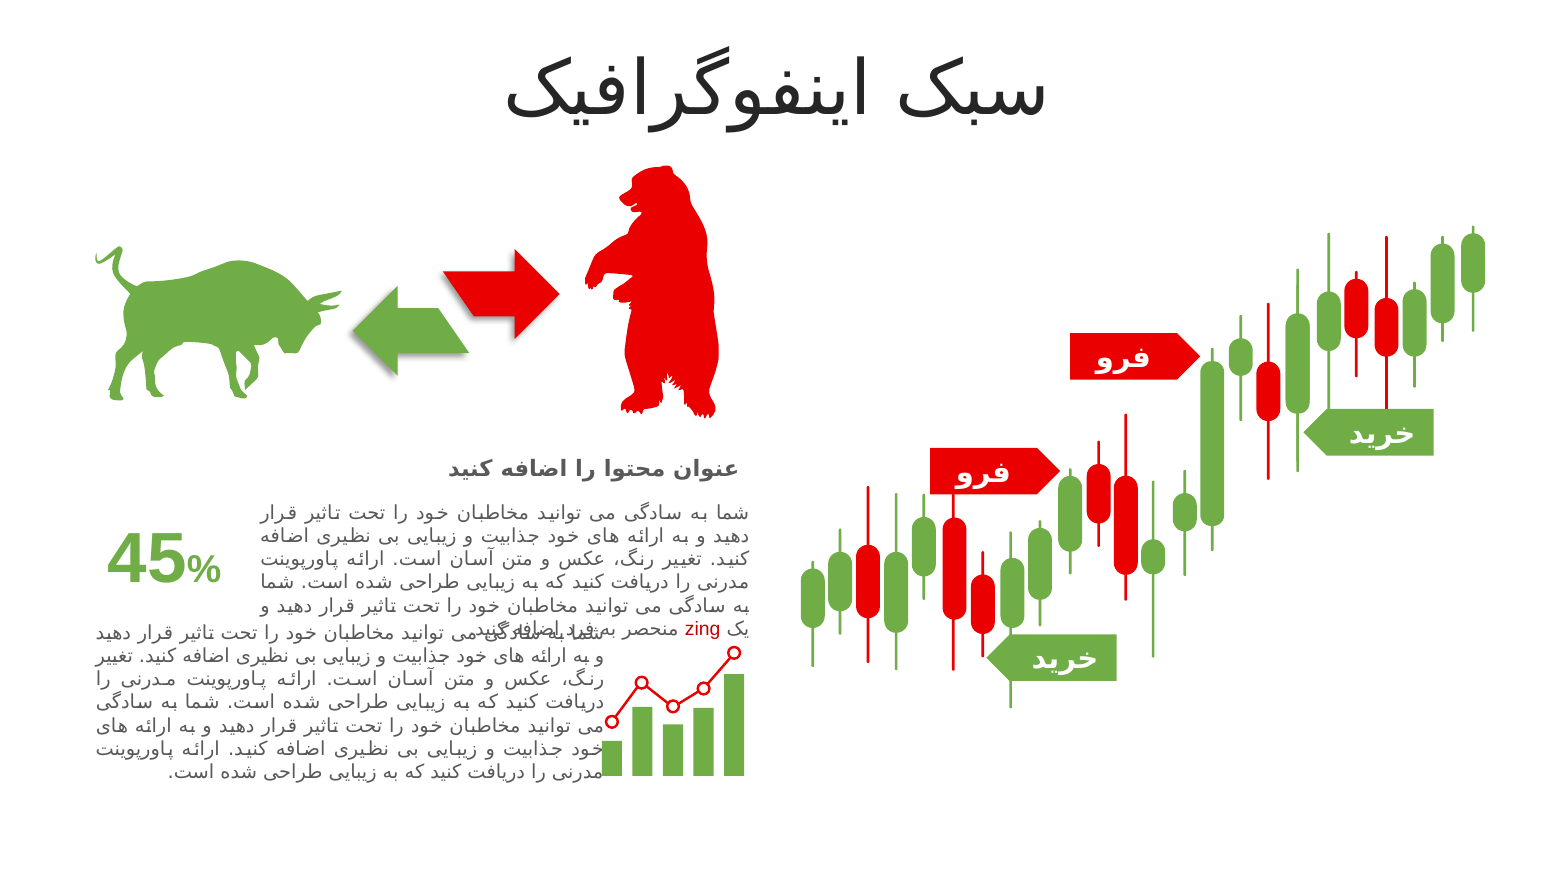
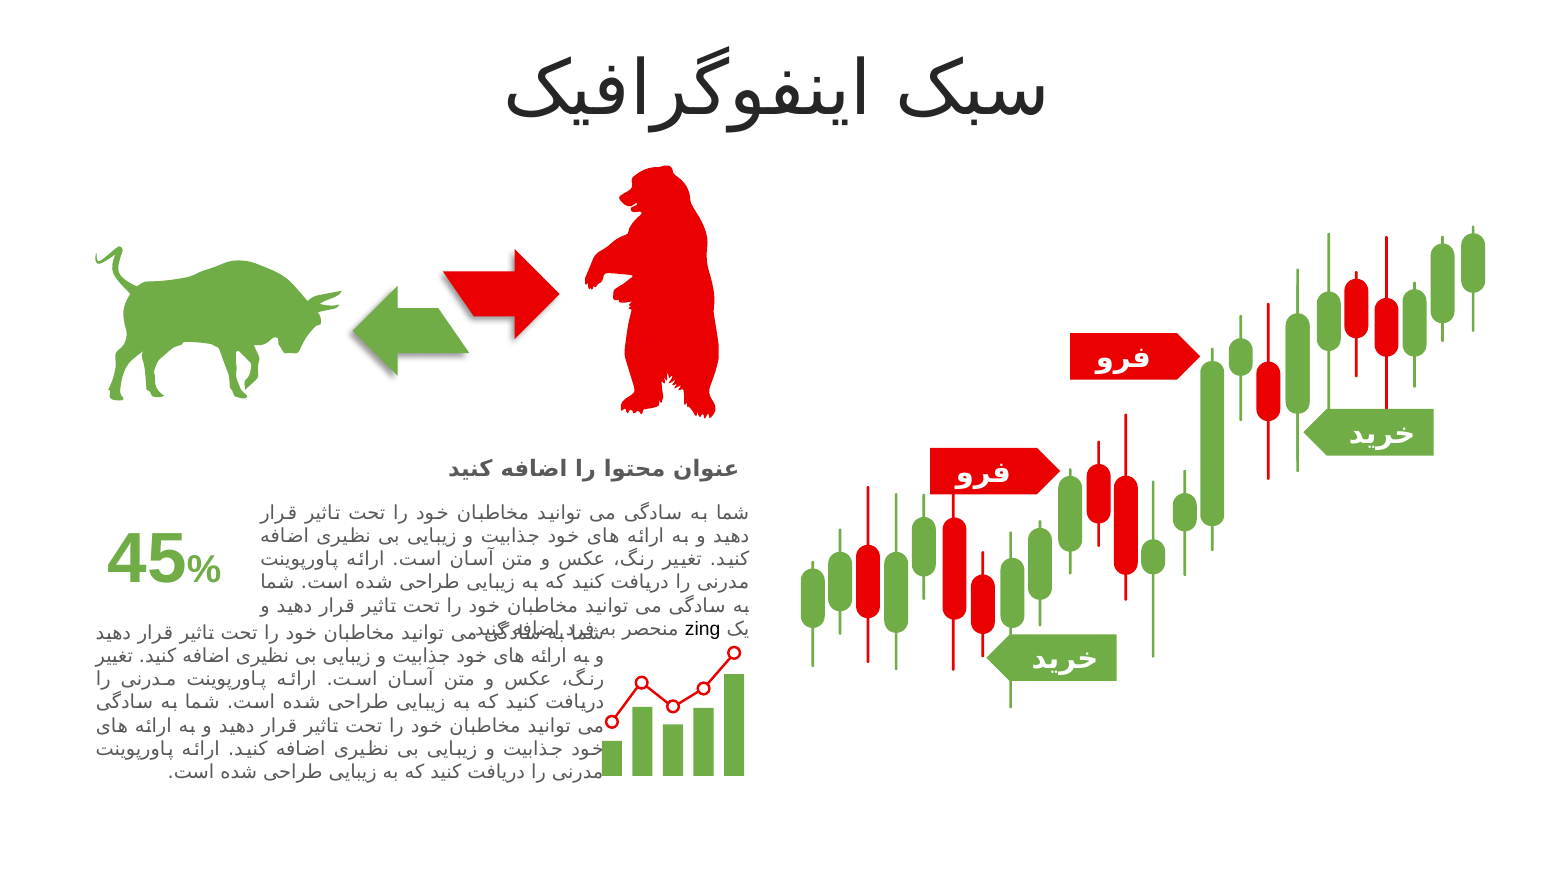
zing colour: red -> black (703, 629)
